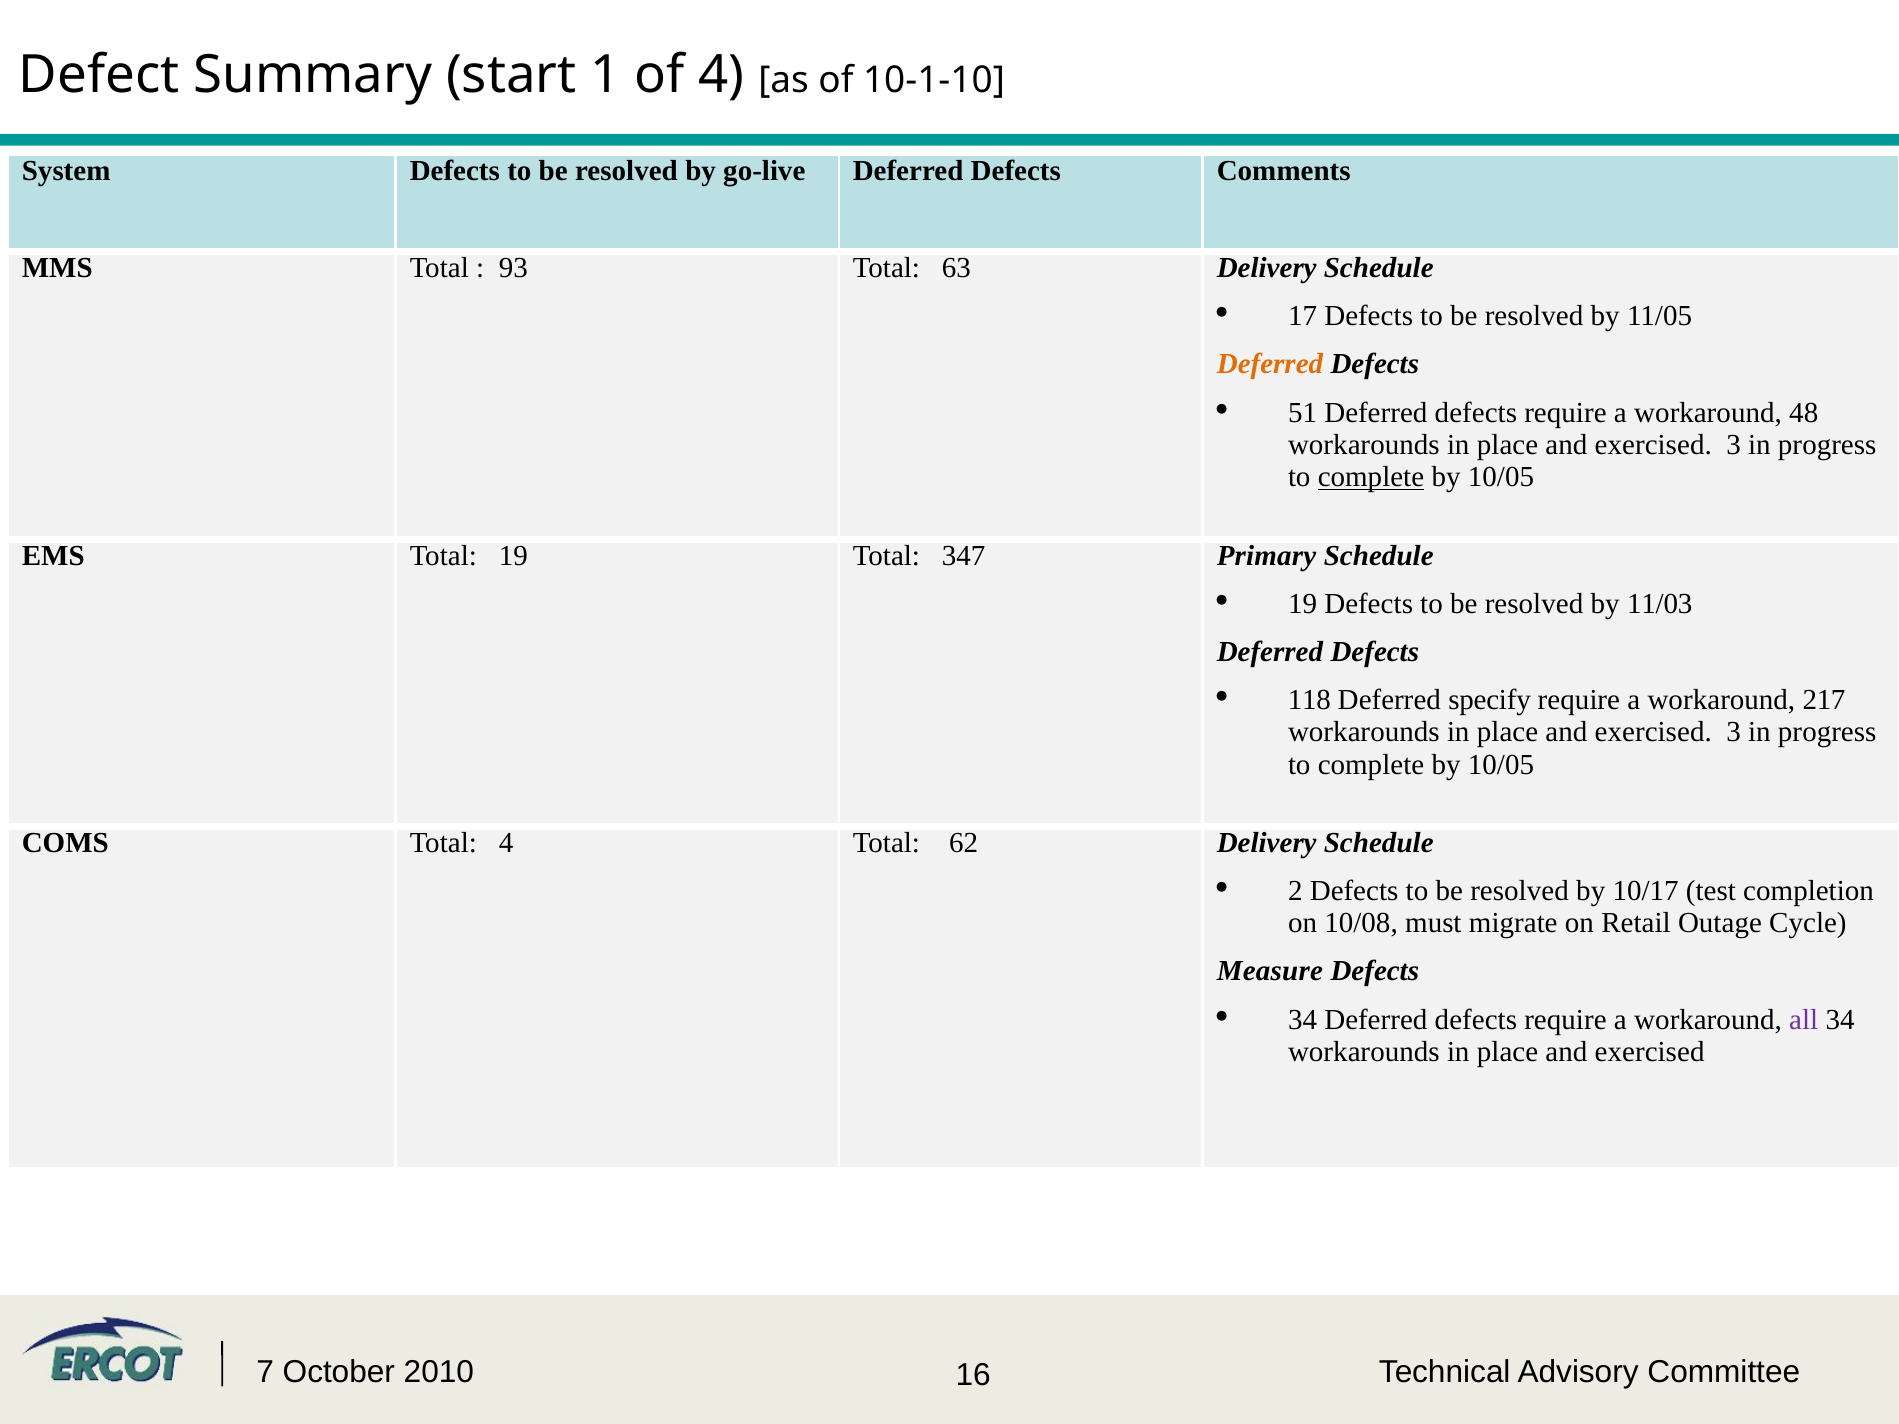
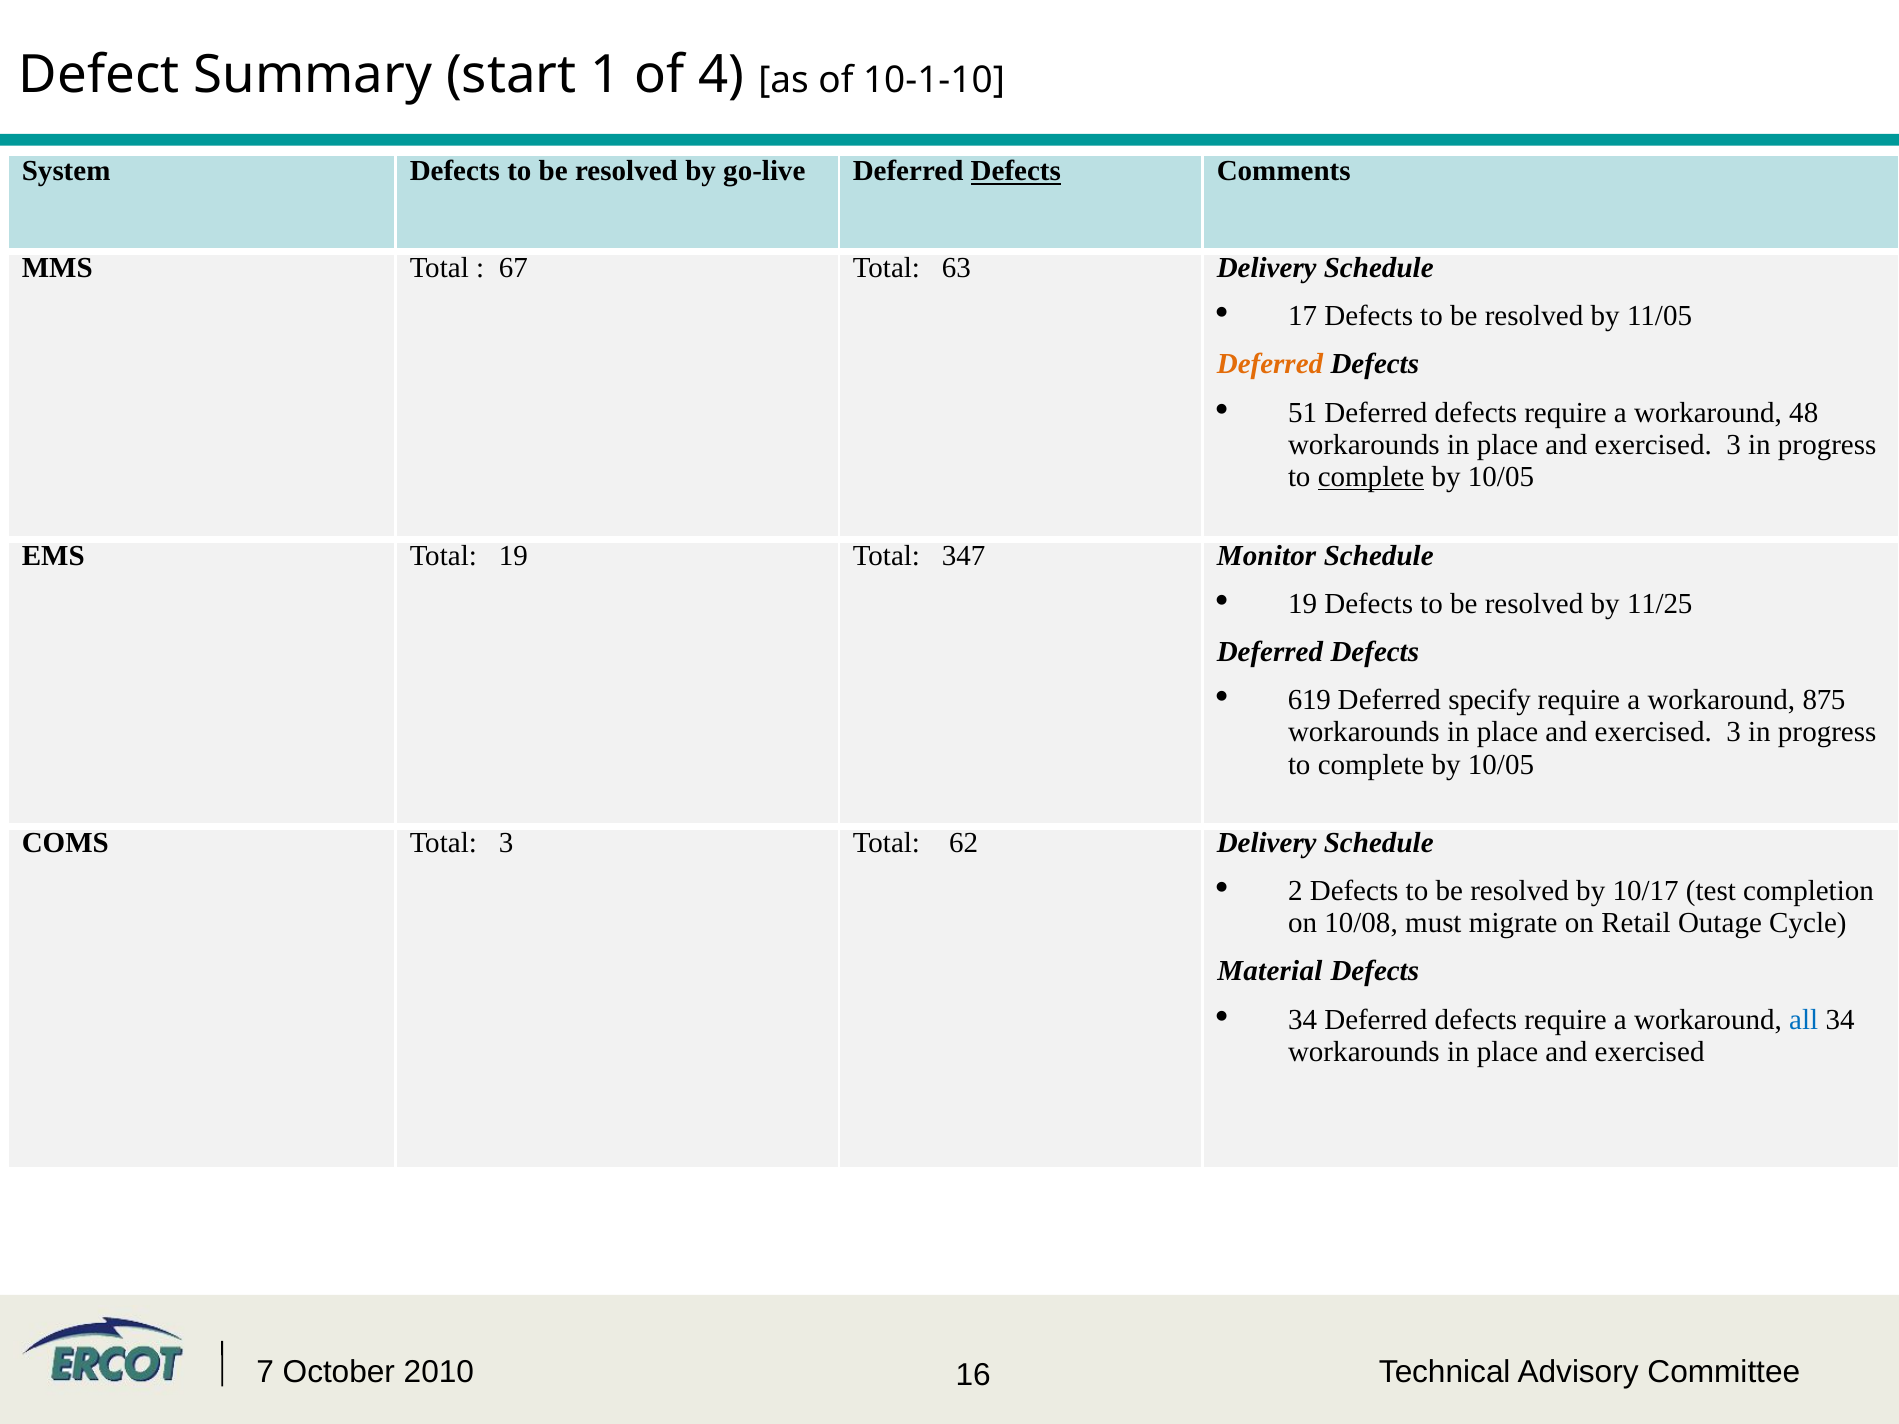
Defects underline: none -> present (1016, 171)
93: 93 -> 67 (513, 268)
Primary: Primary -> Monitor (1267, 556)
11/03: 11/03 -> 11/25 (1660, 604)
118: 118 -> 619 (1309, 700)
217: 217 -> 875 (1824, 700)
Total 4: 4 -> 3 (506, 843)
Measure: Measure -> Material (1270, 972)
all colour: purple -> blue (1804, 1020)
